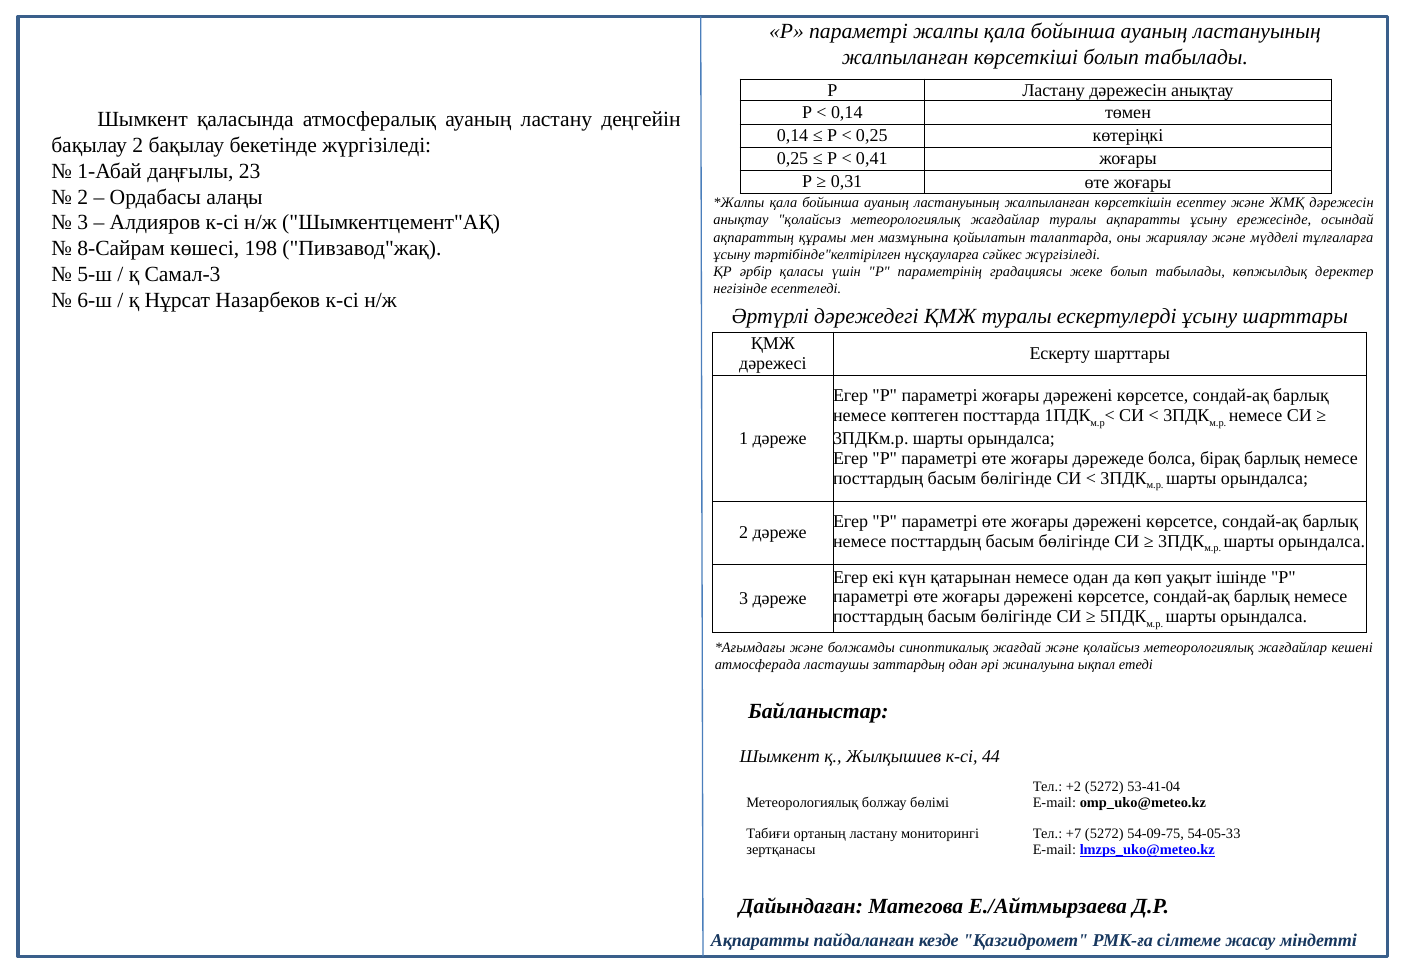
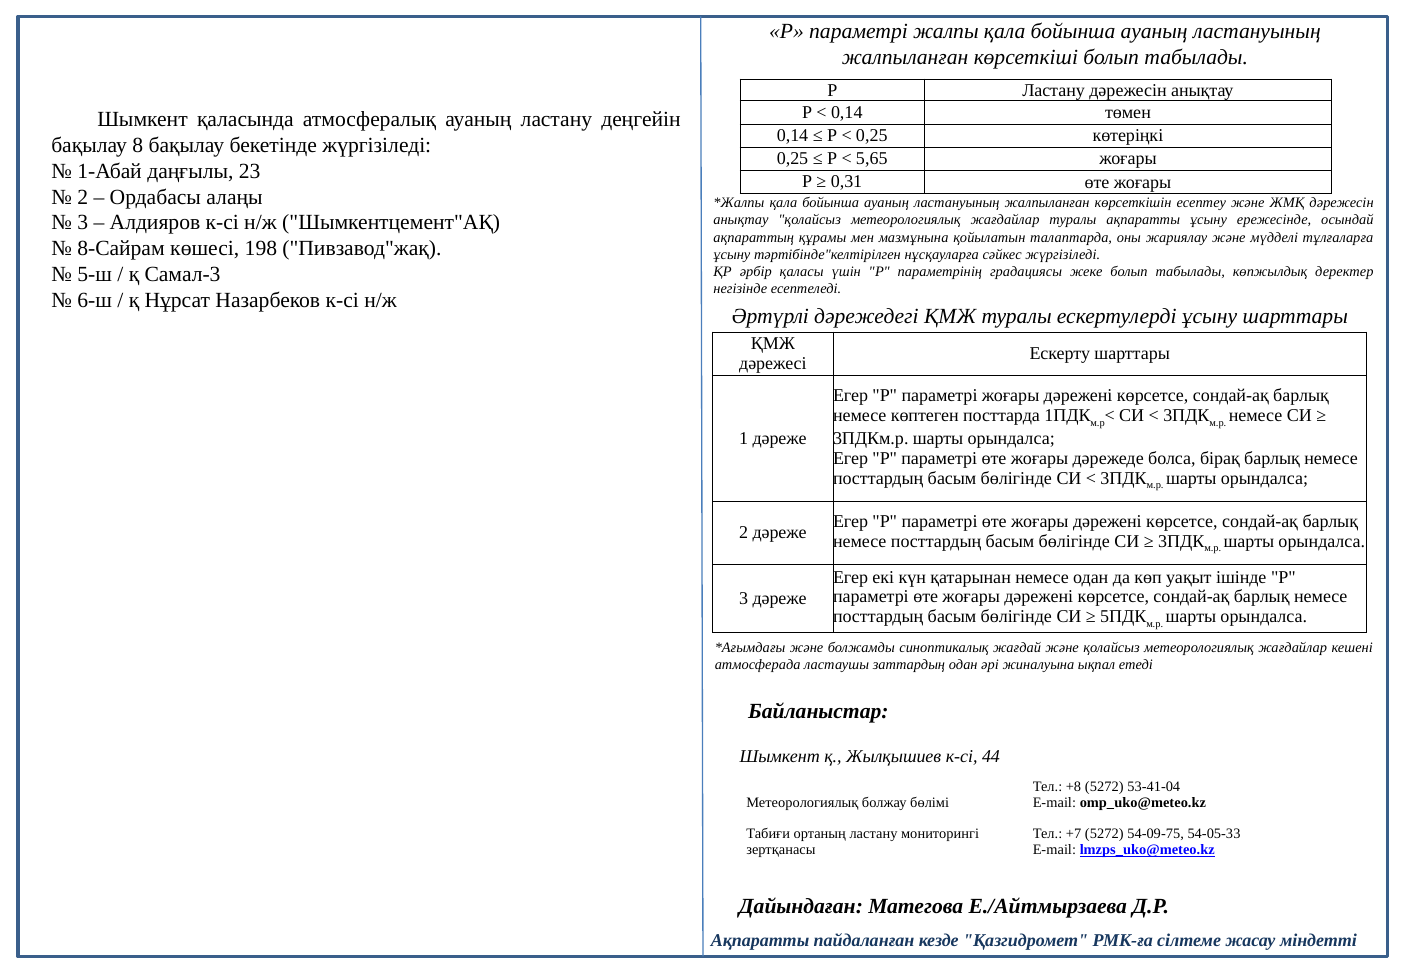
бақылау 2: 2 -> 8 (138, 145)
0,41: 0,41 -> 5,65 (872, 159)
+2: +2 -> +8 (1074, 787)
